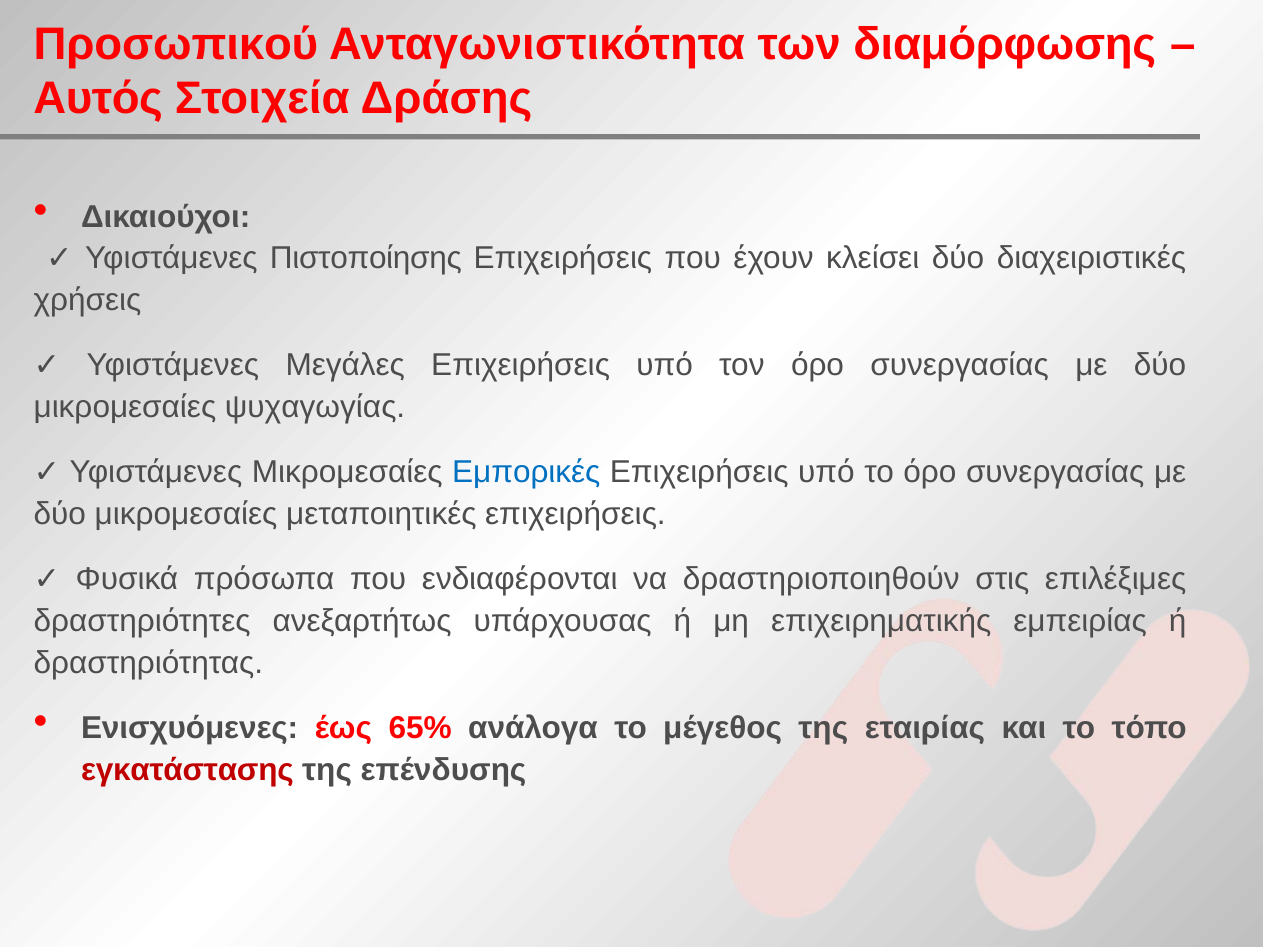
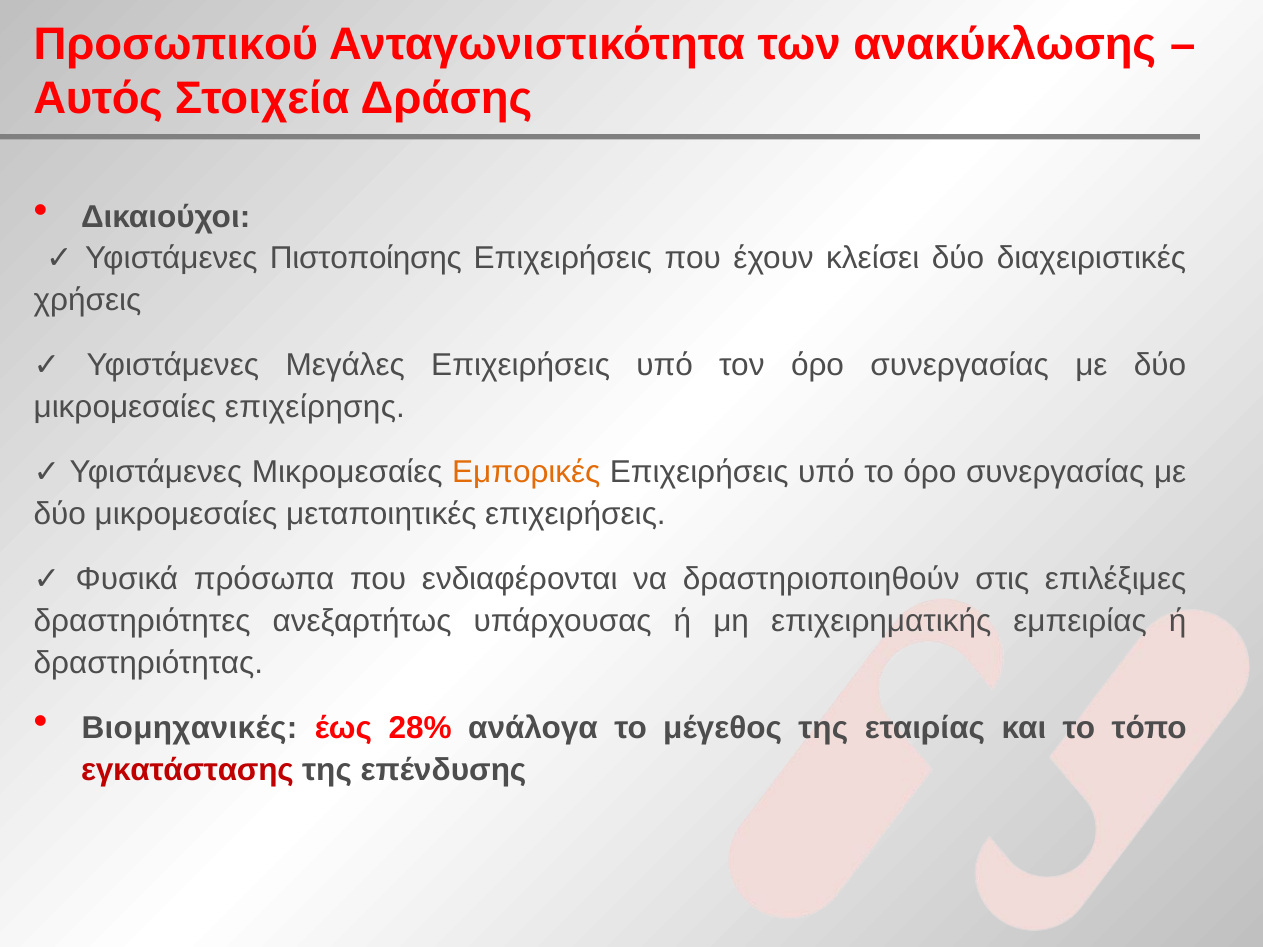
διαμόρφωσης: διαμόρφωσης -> ανακύκλωσης (1005, 44)
ψυχαγωγίας: ψυχαγωγίας -> επιχείρησης (315, 407)
Εμπορικές colour: blue -> orange (526, 473)
Ενισχυόμενες: Ενισχυόμενες -> Βιομηχανικές (189, 728)
65%: 65% -> 28% (420, 728)
